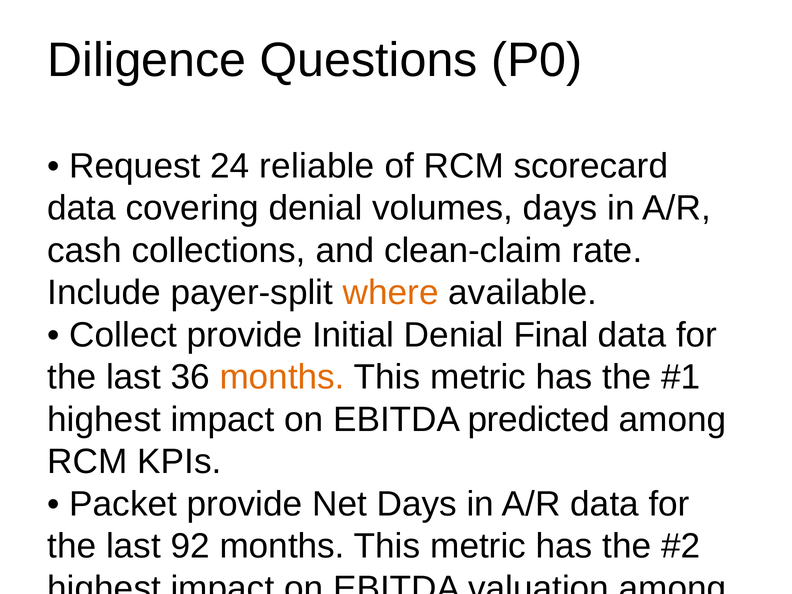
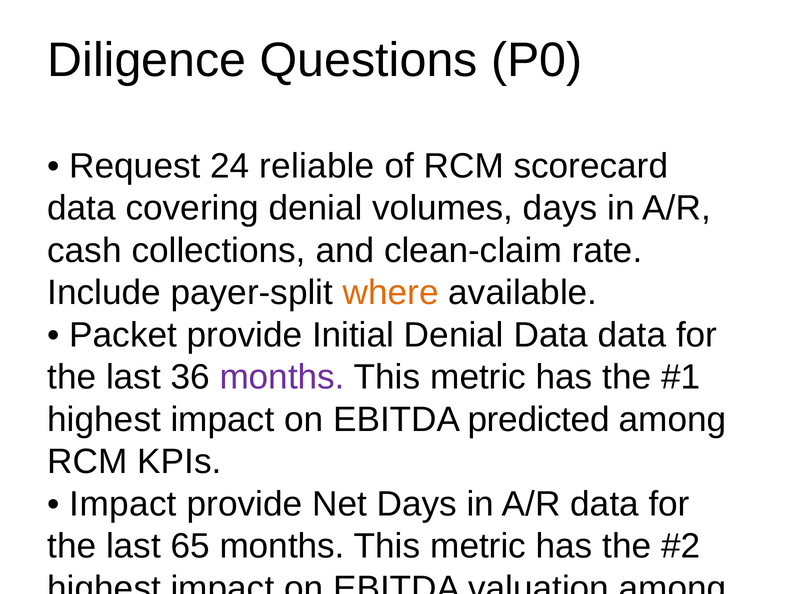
Collect: Collect -> Packet (123, 335)
Denial Final: Final -> Data (551, 335)
months colour: orange -> purple (282, 377)
Packet: Packet -> Impact (123, 504)
92: 92 -> 65 (190, 546)
